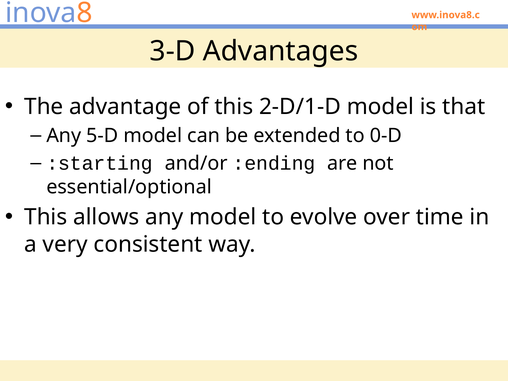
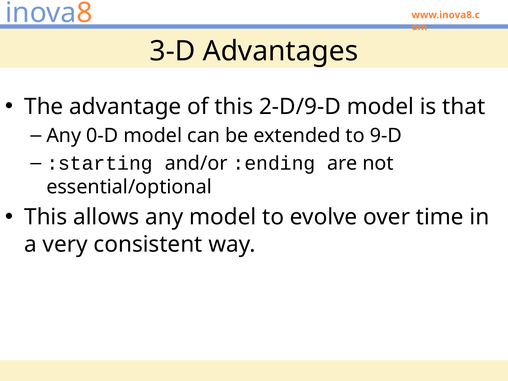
2-D/1-D: 2-D/1-D -> 2-D/9-D (300, 107)
5-D: 5-D -> 0-D (102, 136)
0-D: 0-D -> 9-D (386, 136)
